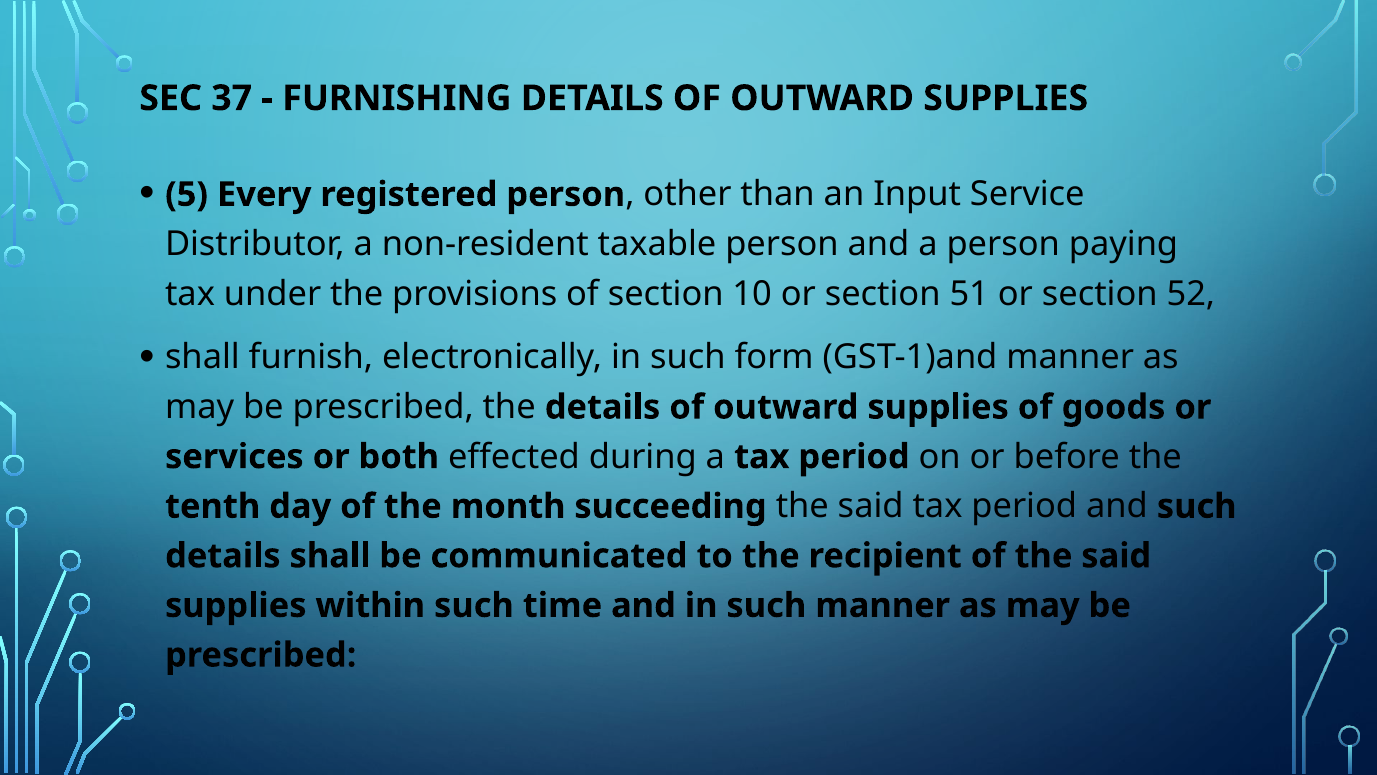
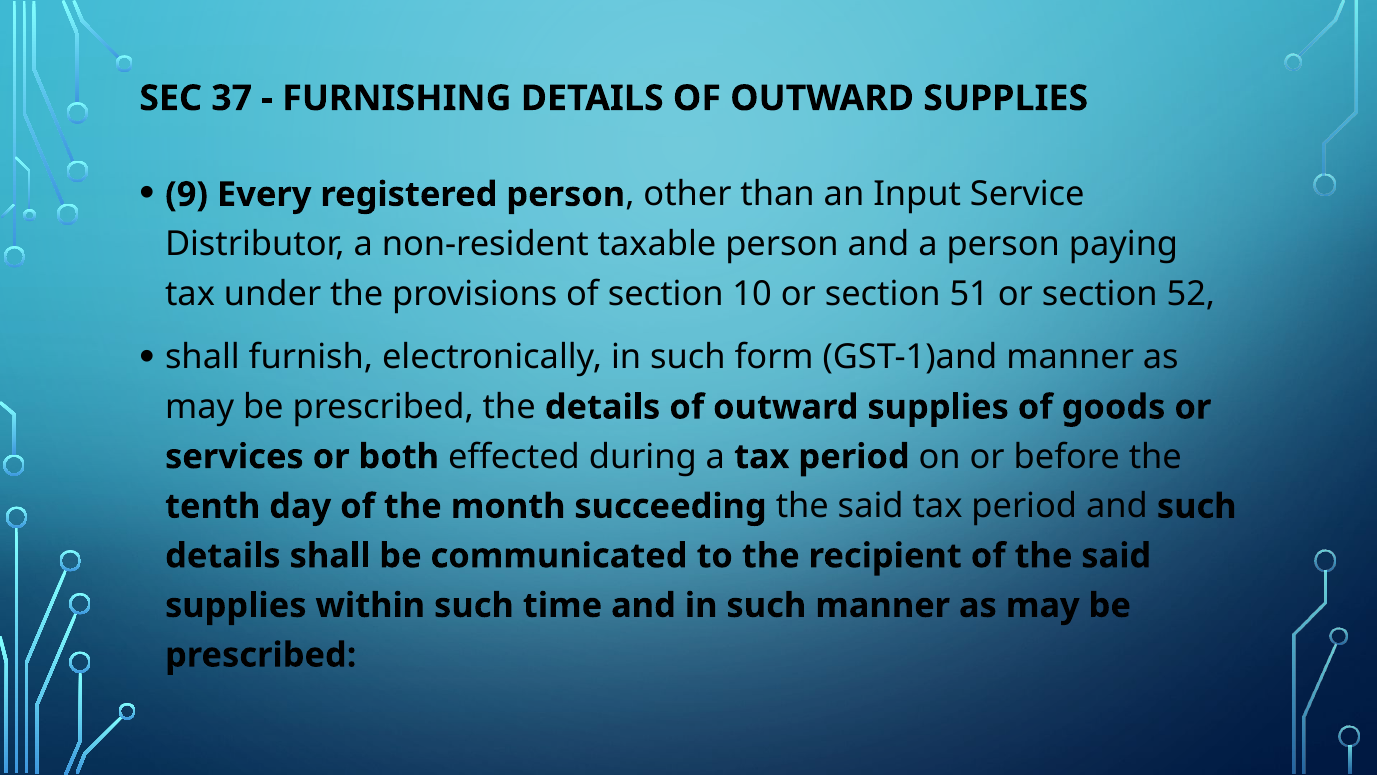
5: 5 -> 9 (187, 194)
